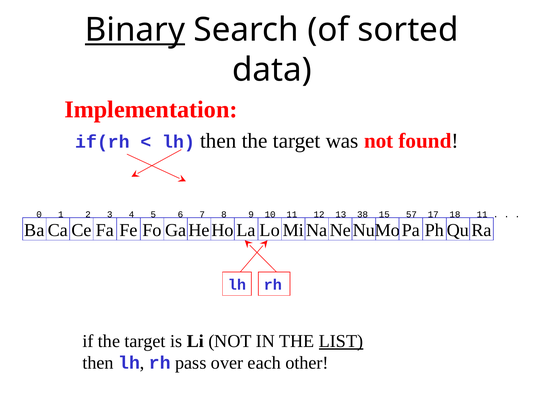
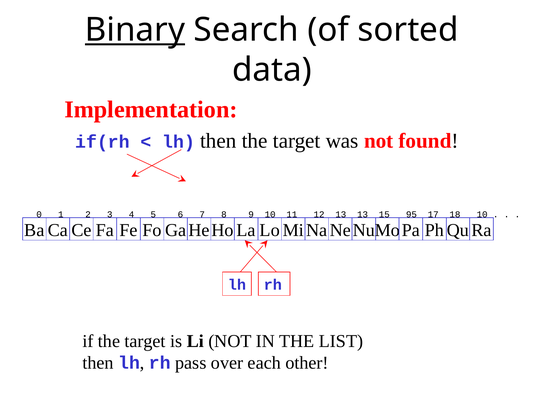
13 38: 38 -> 13 (363, 215)
57: 57 -> 95 (411, 215)
18 11: 11 -> 10 (482, 215)
LIST underline: present -> none (341, 341)
